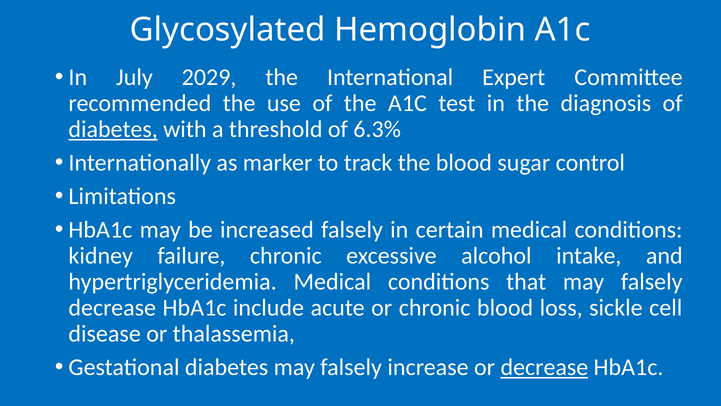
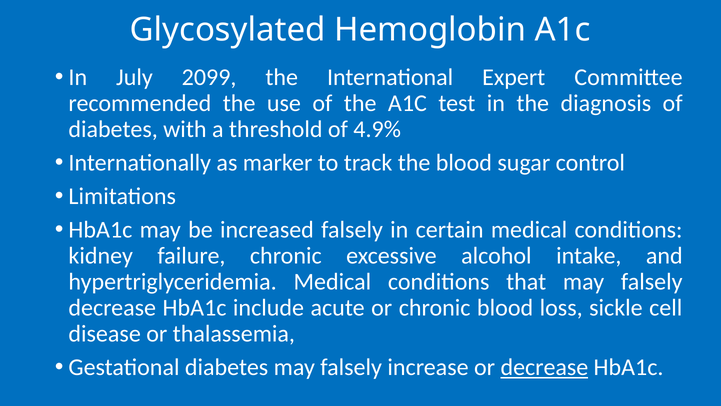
2029: 2029 -> 2099 (209, 77)
diabetes underline: present -> none (113, 129)
6.3%: 6.3% -> 4.9% (377, 129)
